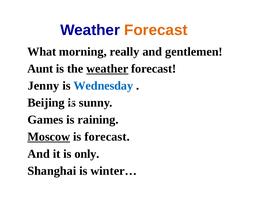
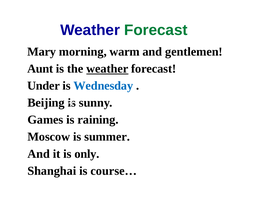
Forecast colour: orange -> green (156, 30)
What: What -> Mary (42, 52)
really: really -> warm (125, 52)
Jenny: Jenny -> Under (44, 86)
Moscow underline: present -> none (49, 137)
is forecast: forecast -> summer (107, 137)
winter…: winter… -> course… (114, 171)
